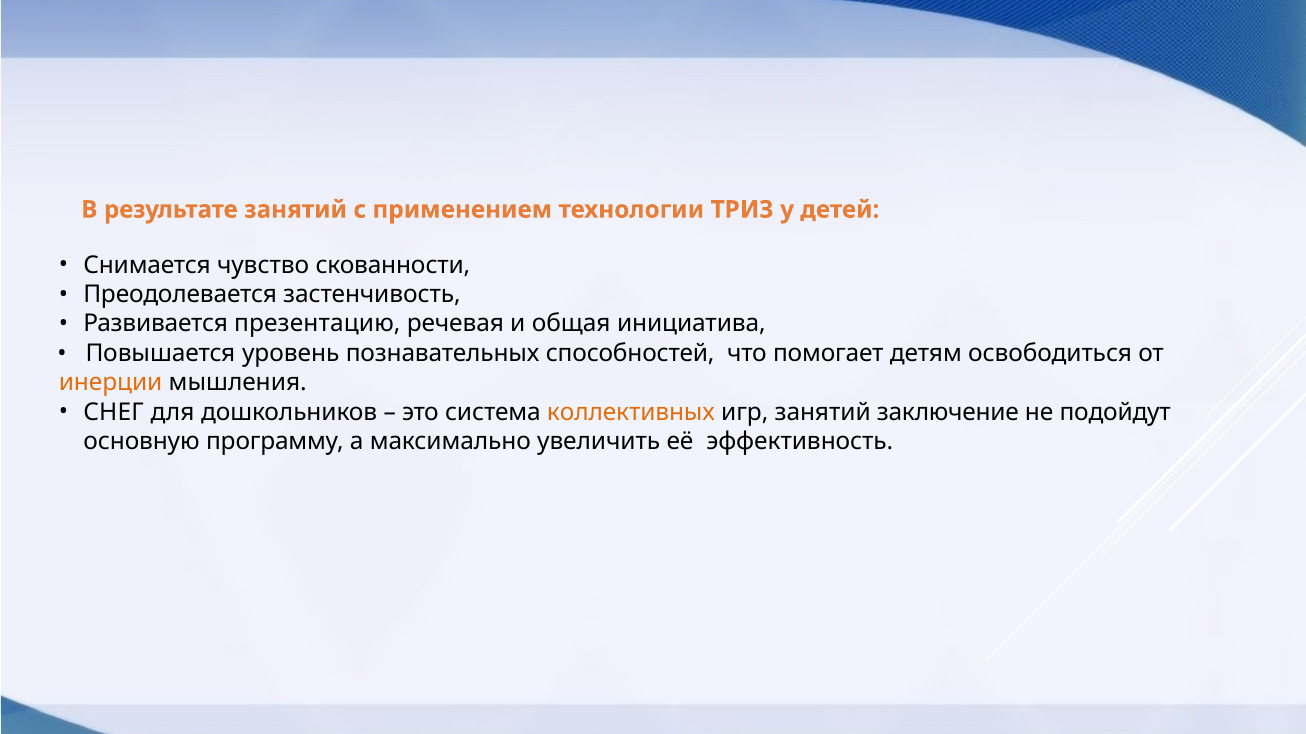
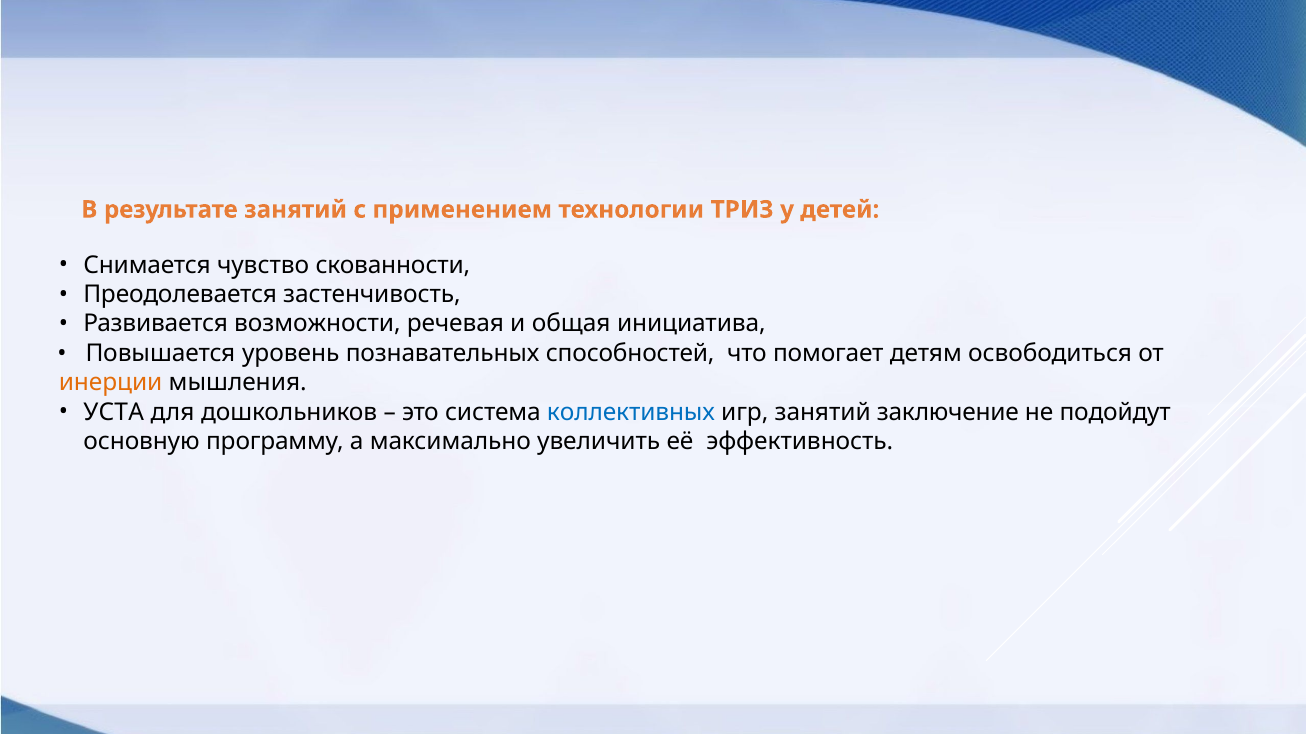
презентацию: презентацию -> возможности (317, 324)
СНЕГ: СНЕГ -> УСТА (114, 412)
коллективных colour: orange -> blue (631, 412)
